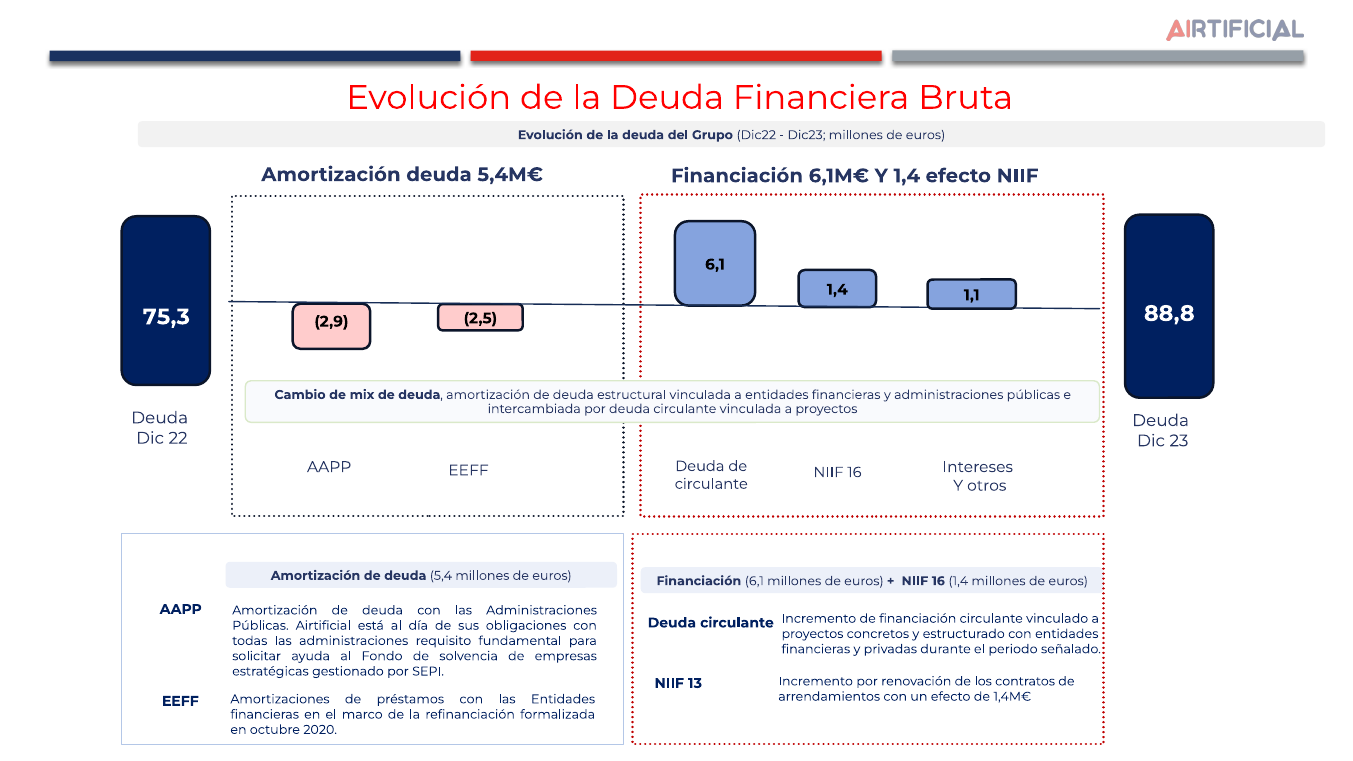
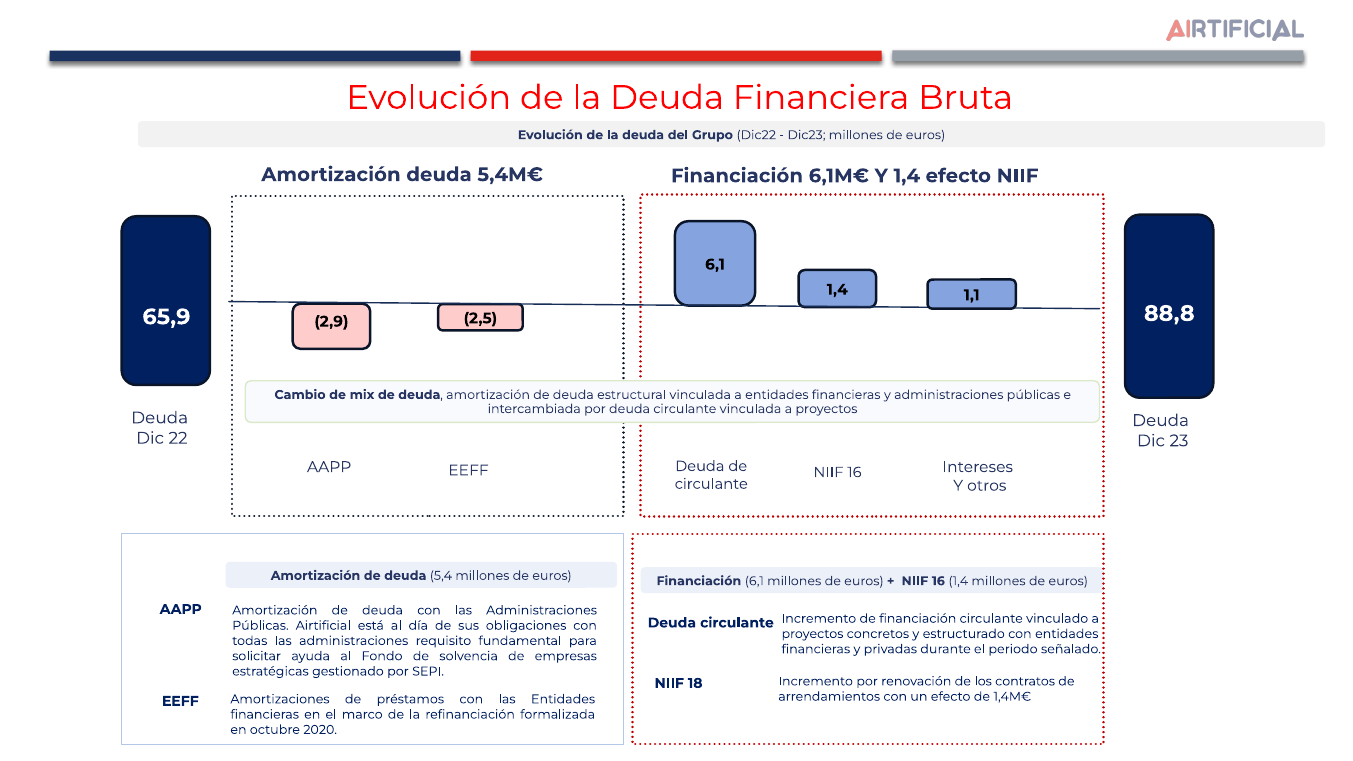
75,3: 75,3 -> 65,9 (166, 317)
13: 13 -> 18 (695, 683)
